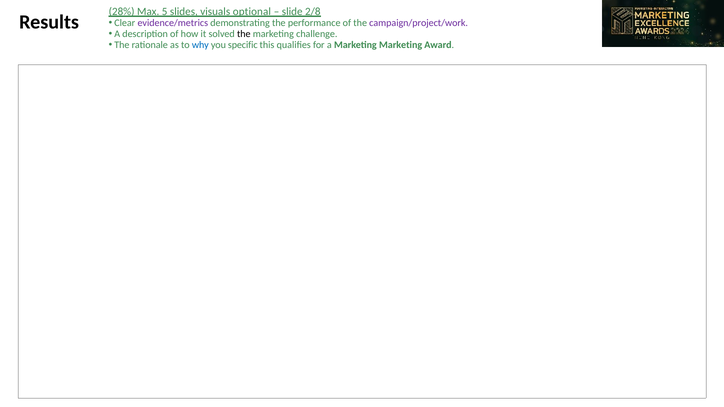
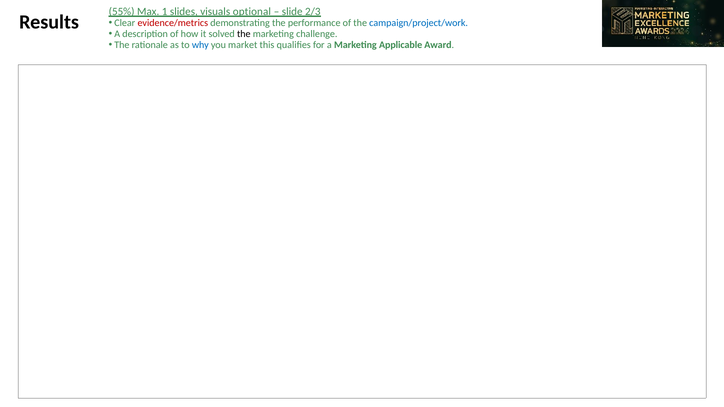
28%: 28% -> 55% (122, 11)
5: 5 -> 1 (165, 11)
2/8: 2/8 -> 2/3 (313, 11)
evidence/metrics colour: purple -> red (173, 23)
campaign/project/work colour: purple -> blue (419, 23)
specific: specific -> market (243, 45)
Marketing Marketing: Marketing -> Applicable (401, 45)
